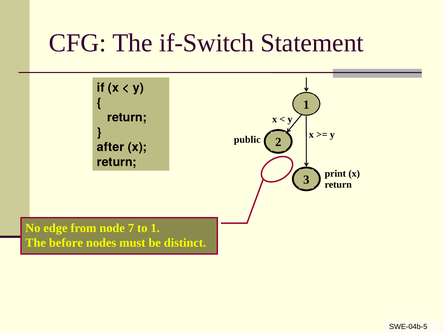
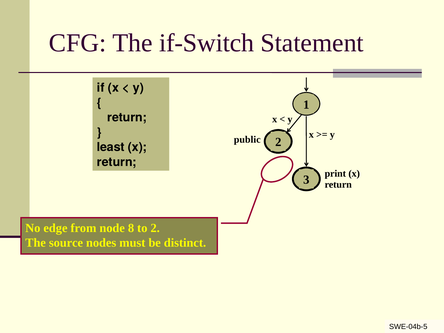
after: after -> least (111, 147)
7: 7 -> 8 (131, 228)
to 1: 1 -> 2 (155, 228)
before: before -> source (66, 243)
